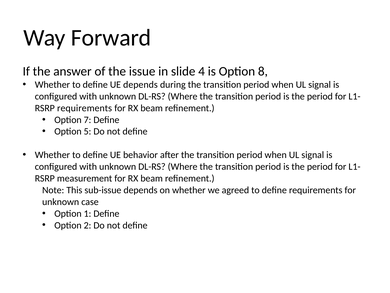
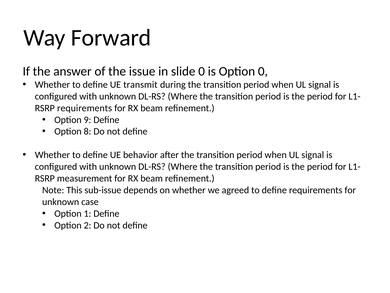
slide 4: 4 -> 0 (202, 71)
Option 8: 8 -> 0 (263, 71)
UE depends: depends -> transmit (140, 85)
7: 7 -> 9 (87, 120)
5: 5 -> 8 (87, 131)
